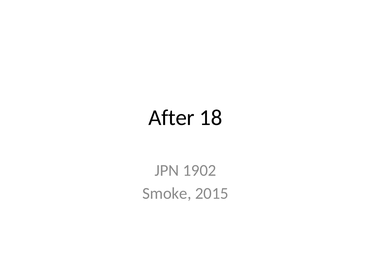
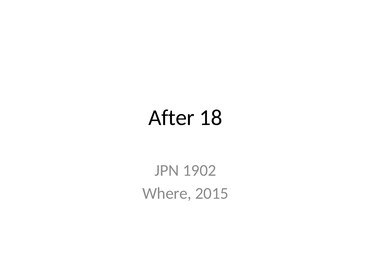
Smoke: Smoke -> Where (167, 194)
